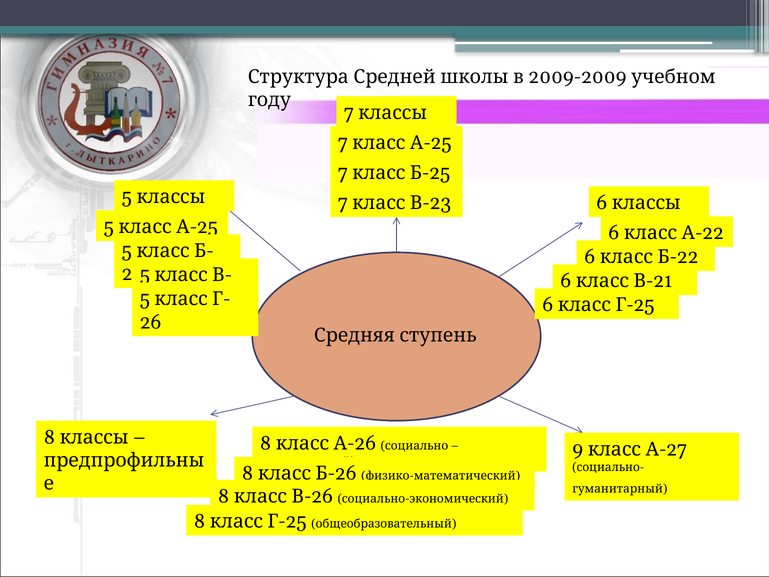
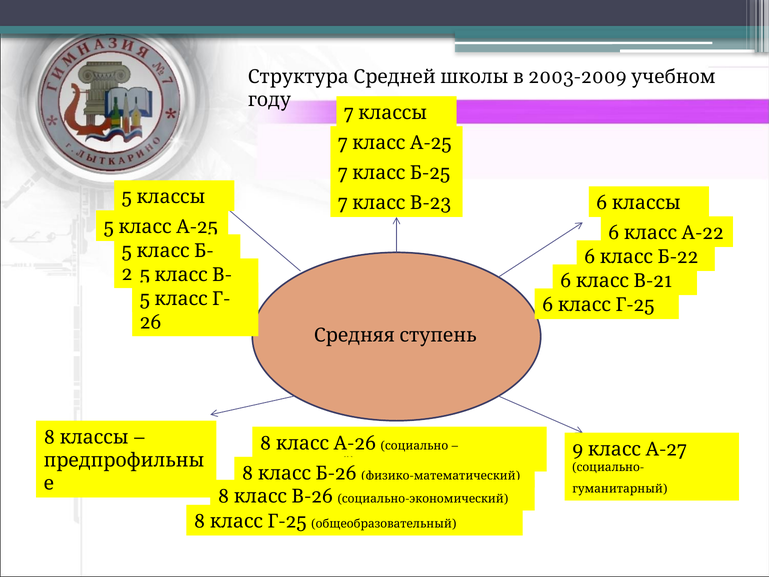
2009-2009: 2009-2009 -> 2003-2009 (578, 77)
